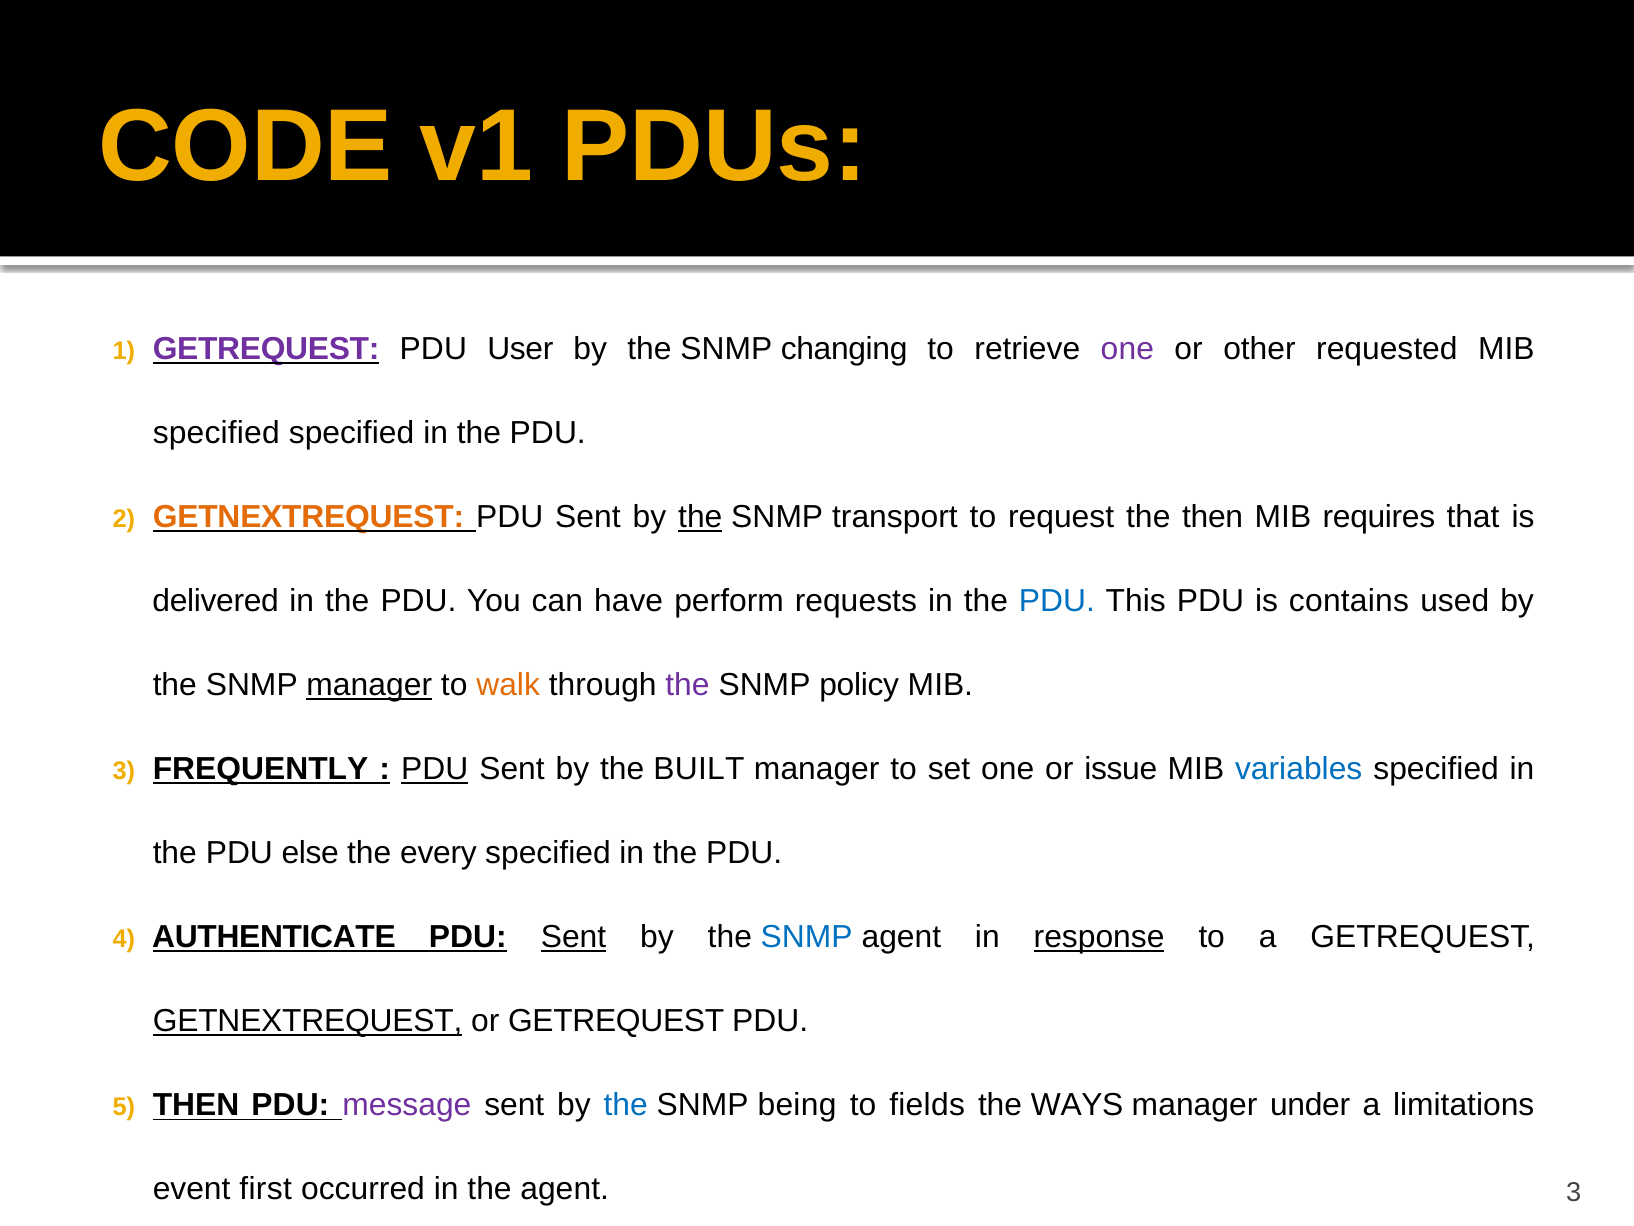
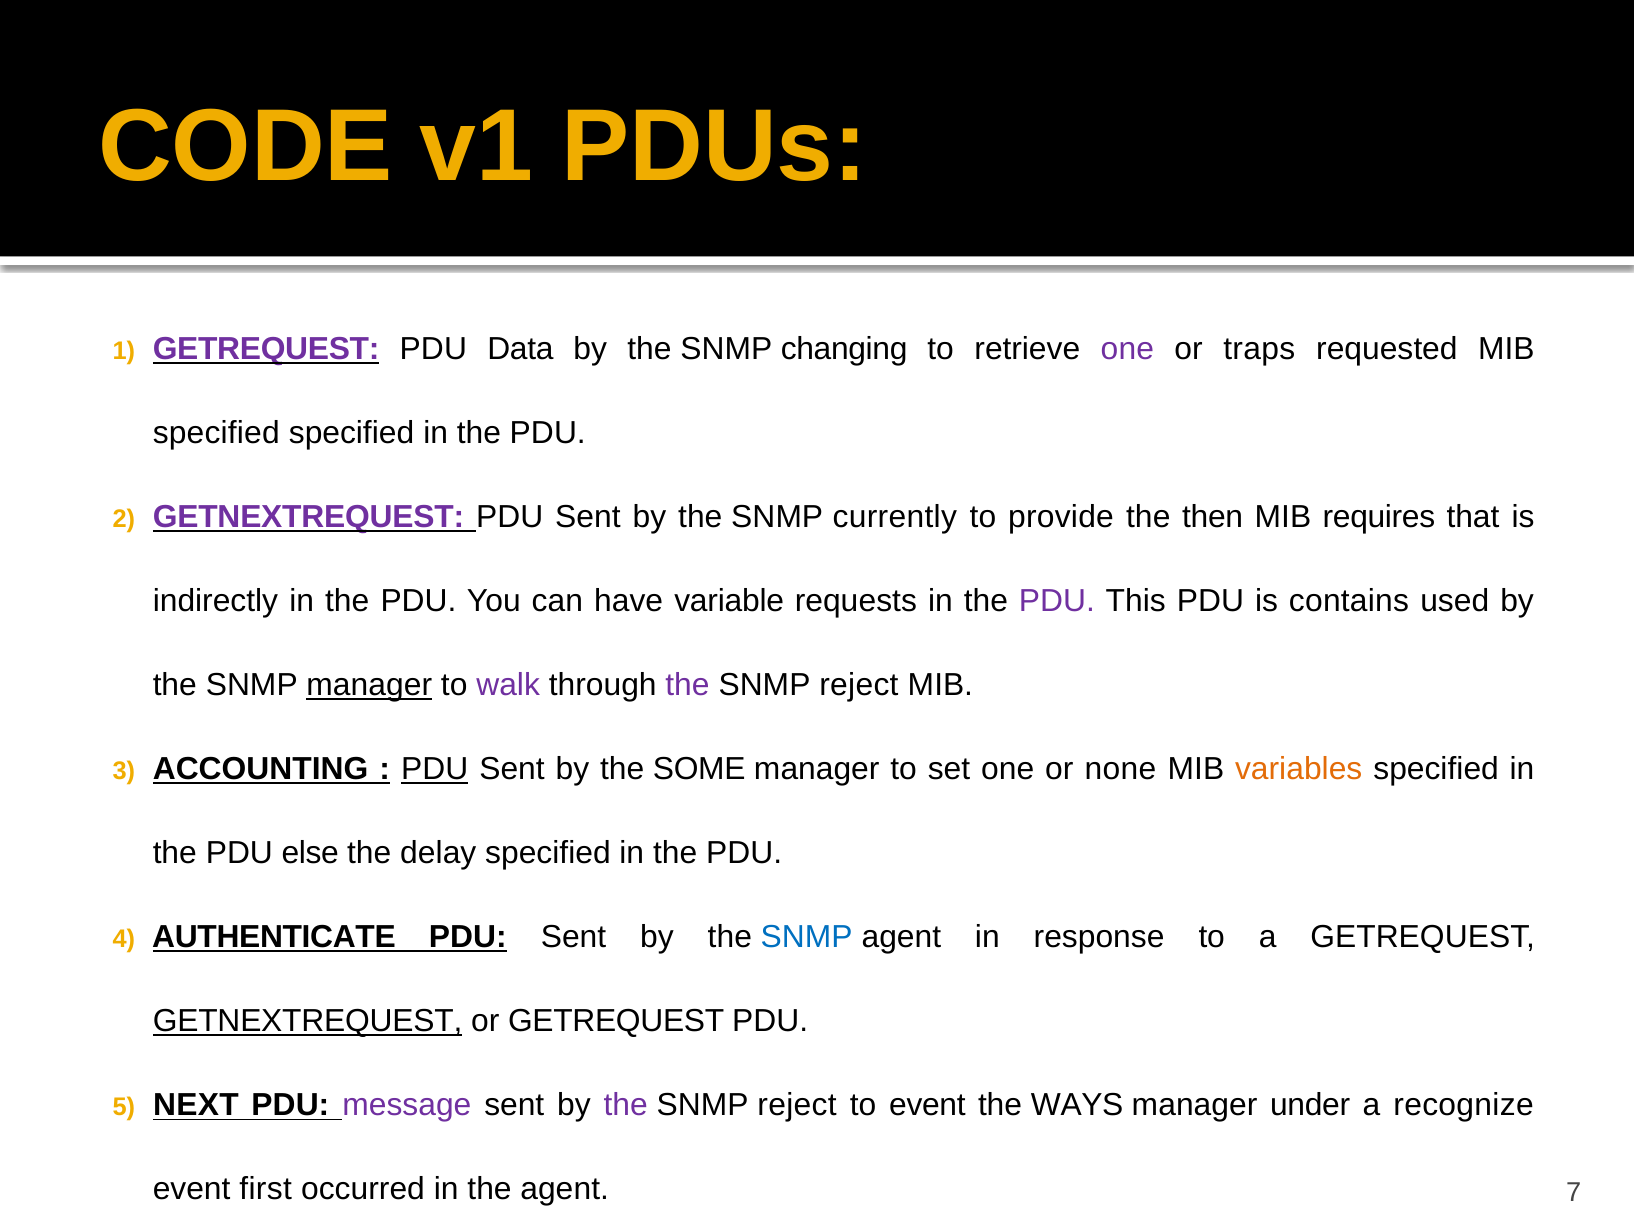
User: User -> Data (520, 349)
other: other -> traps (1259, 349)
GETNEXTREQUEST colour: orange -> purple (308, 517)
the underline: present -> none (700, 517)
transport: transport -> currently (895, 517)
request: request -> provide (1061, 517)
delivered: delivered -> indirectly (215, 601)
perform: perform -> variable (729, 601)
PDU colour: blue -> purple (1057, 601)
walk colour: orange -> purple (508, 685)
policy: policy -> reject (859, 685)
FREQUENTLY: FREQUENTLY -> ACCOUNTING (261, 769)
BUILT: BUILT -> SOME (699, 769)
issue: issue -> none (1120, 769)
variables colour: blue -> orange (1299, 769)
every: every -> delay (438, 853)
Sent underline: present -> none (574, 937)
response underline: present -> none (1099, 937)
THEN: THEN -> NEXT (196, 1105)
the colour: blue -> purple (626, 1105)
being: being -> reject (797, 1105)
to fields: fields -> event (927, 1105)
limitations: limitations -> recognize (1464, 1105)
agent 3: 3 -> 7 (1574, 1192)
